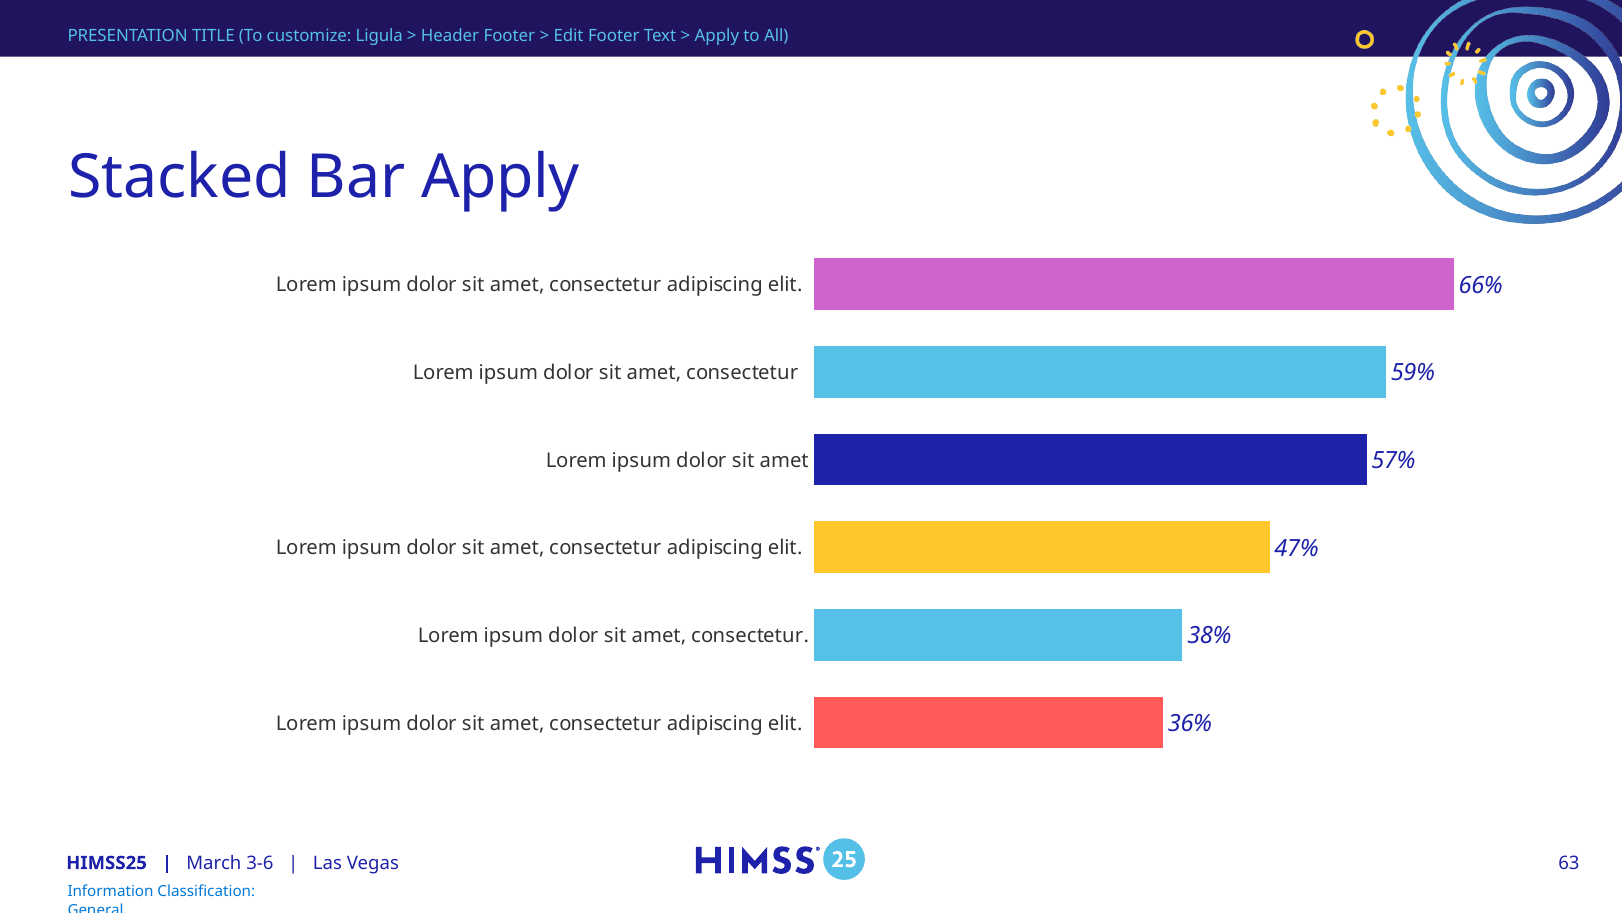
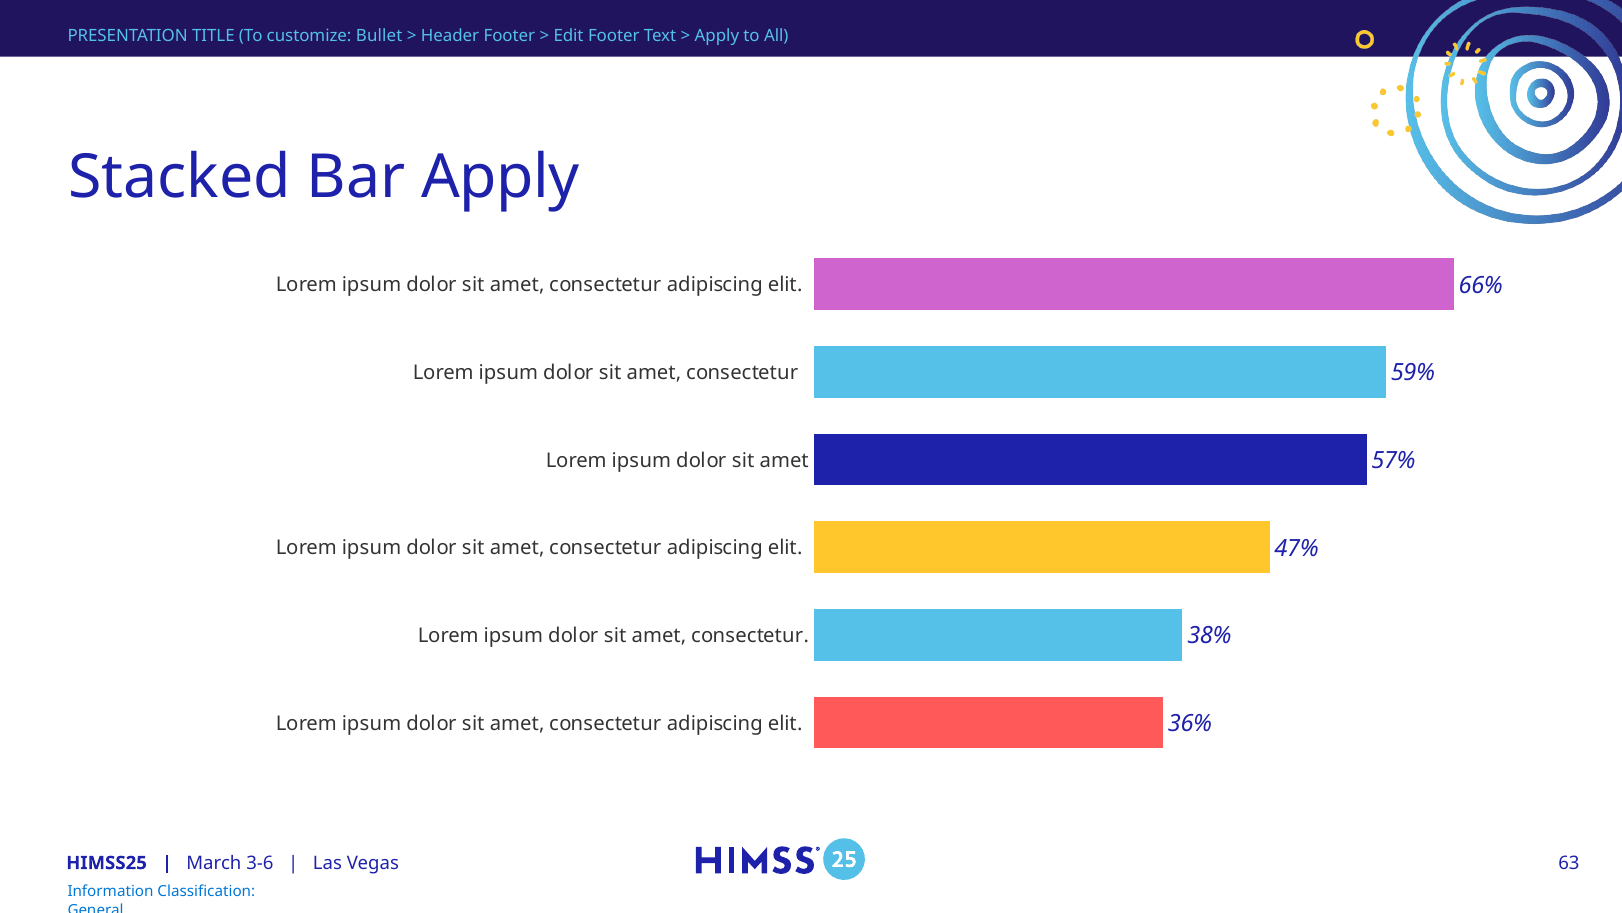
Ligula: Ligula -> Bullet (379, 36)
